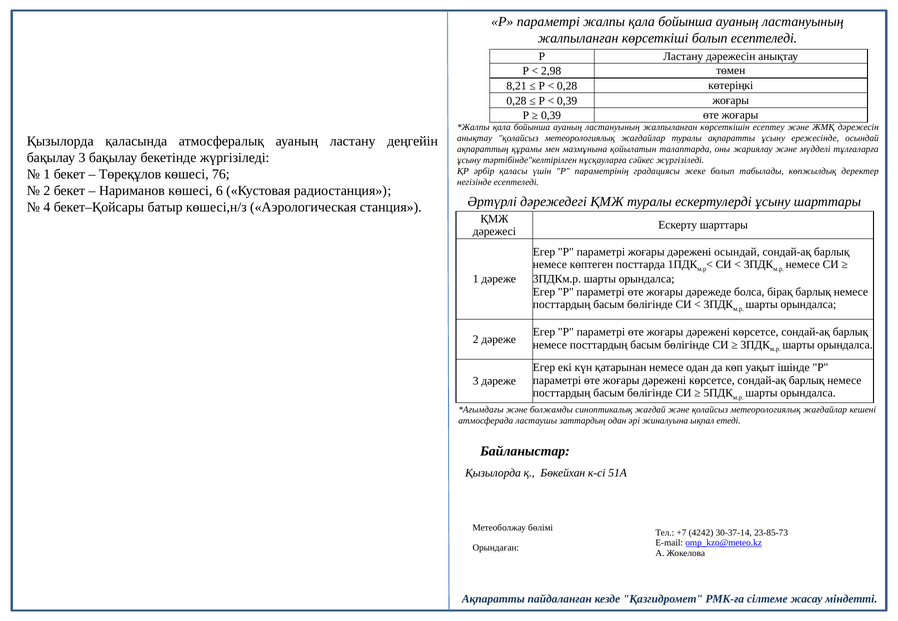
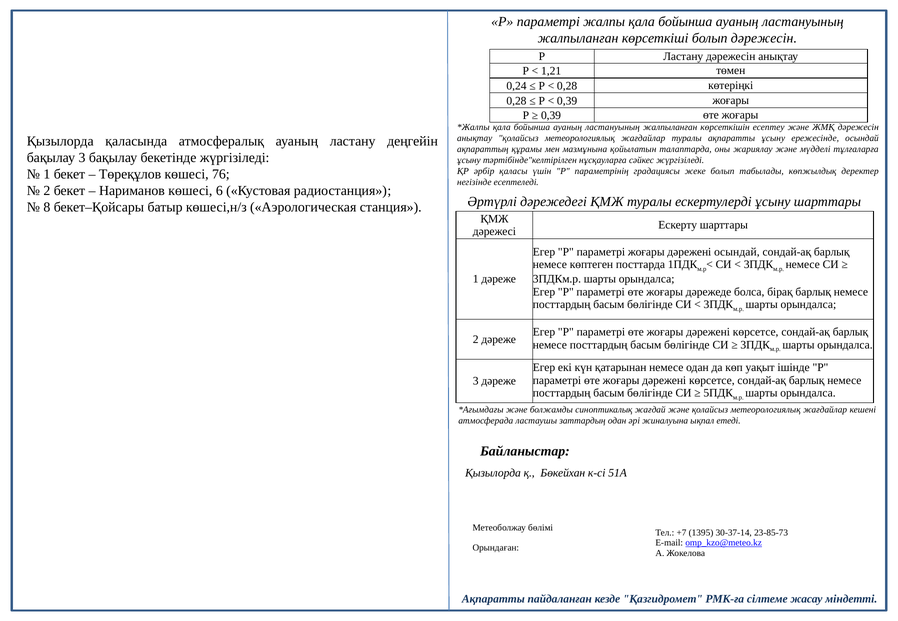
болып есептеледі: есептеледі -> дәрежесін (764, 38)
2,98: 2,98 -> 1,21 (551, 71)
8,21: 8,21 -> 0,24 (517, 86)
4: 4 -> 8 (47, 208)
4242: 4242 -> 1395 (701, 533)
